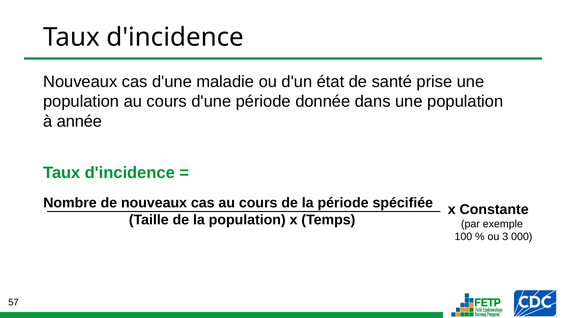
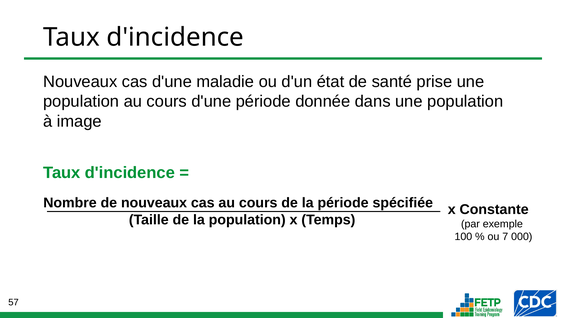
année: année -> image (79, 121)
3: 3 -> 7 (505, 237)
